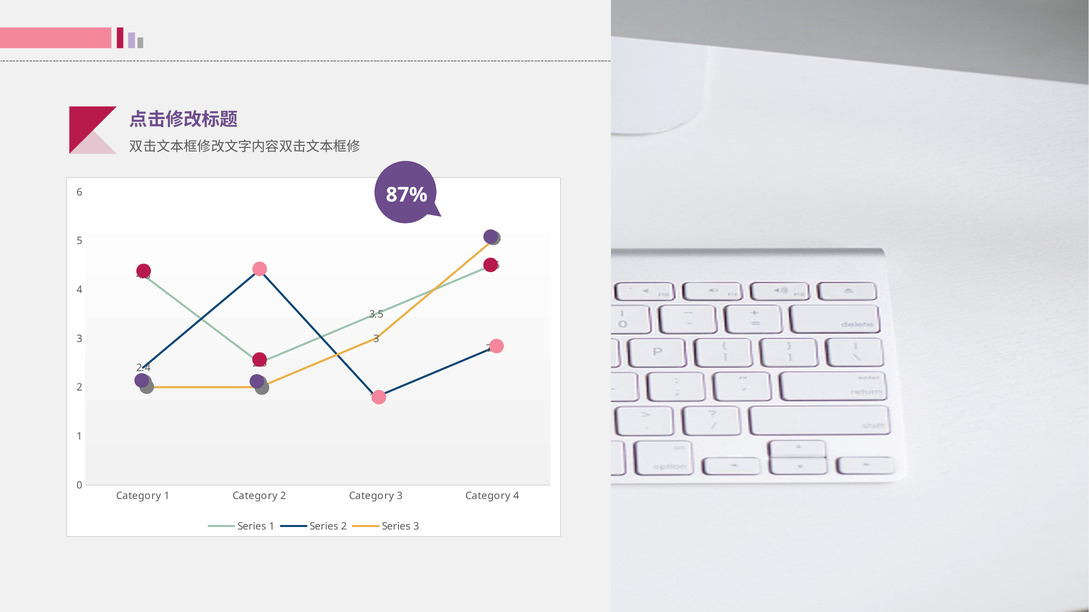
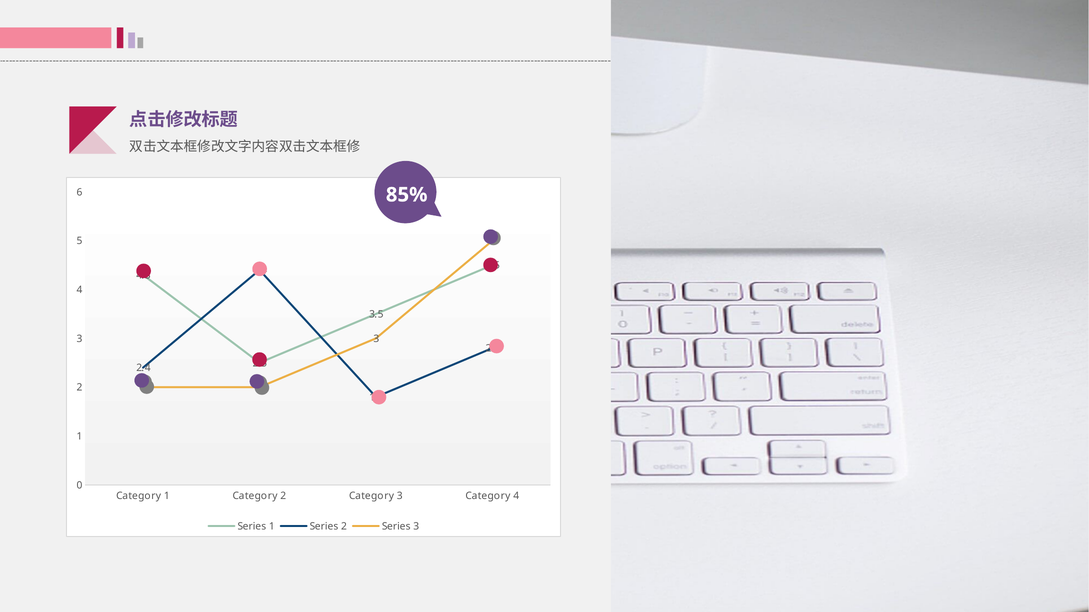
87%: 87% -> 85% (407, 195)
